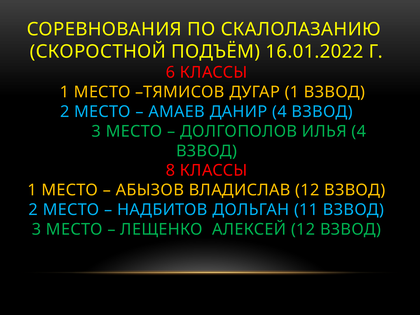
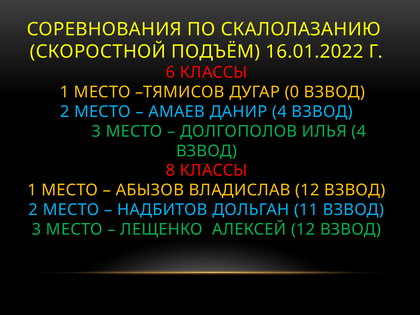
ДУГАР 1: 1 -> 0 (292, 92)
